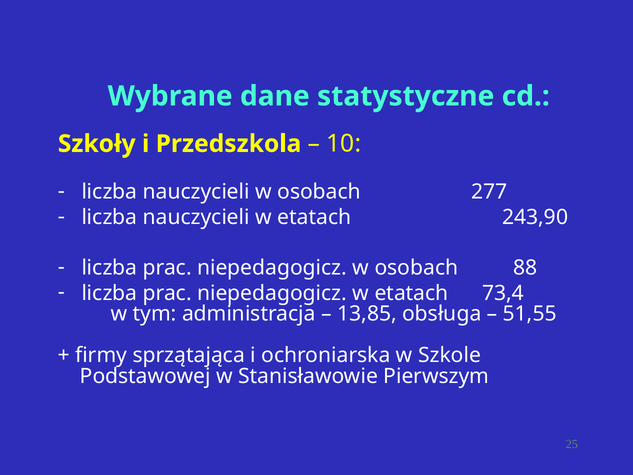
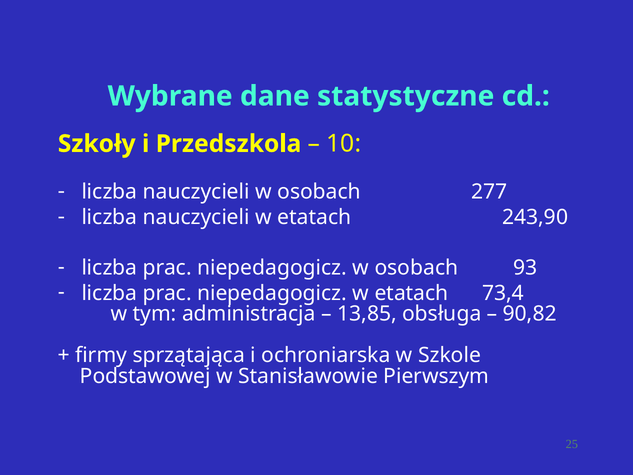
88: 88 -> 93 (525, 268)
51,55: 51,55 -> 90,82 (530, 314)
